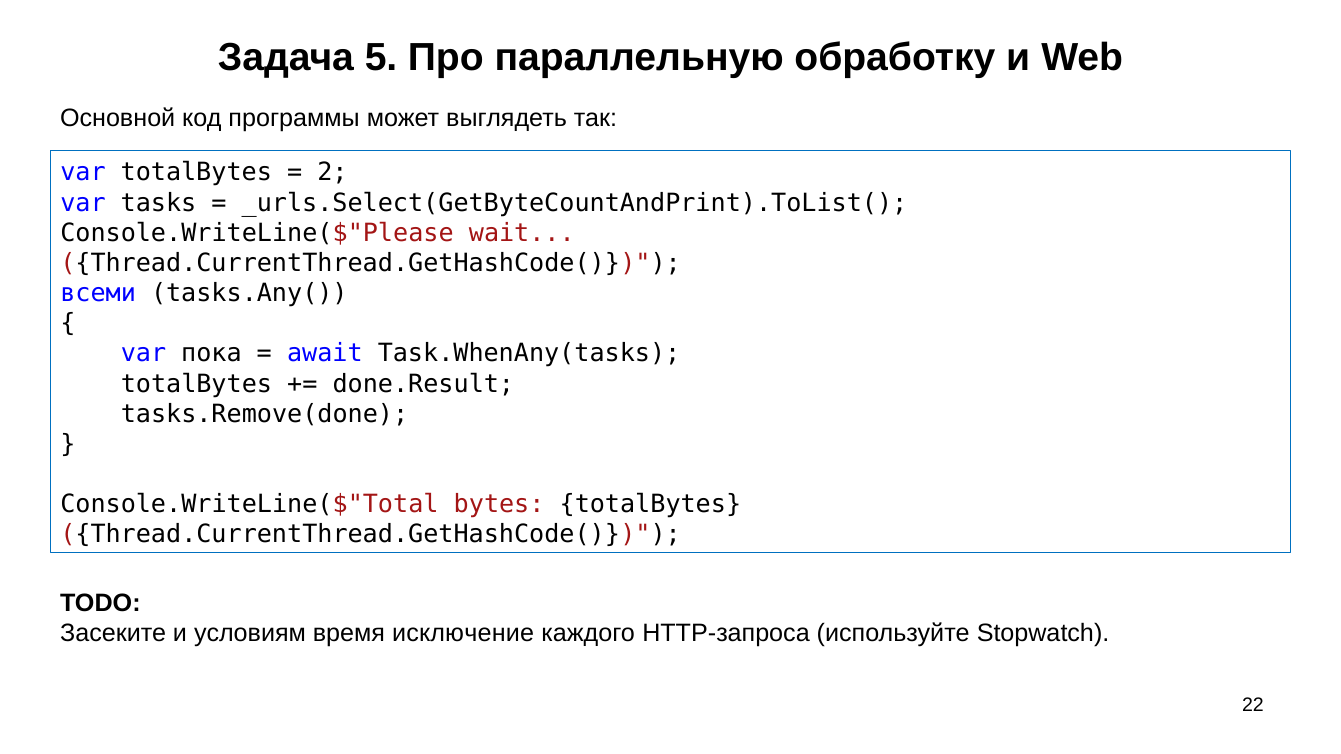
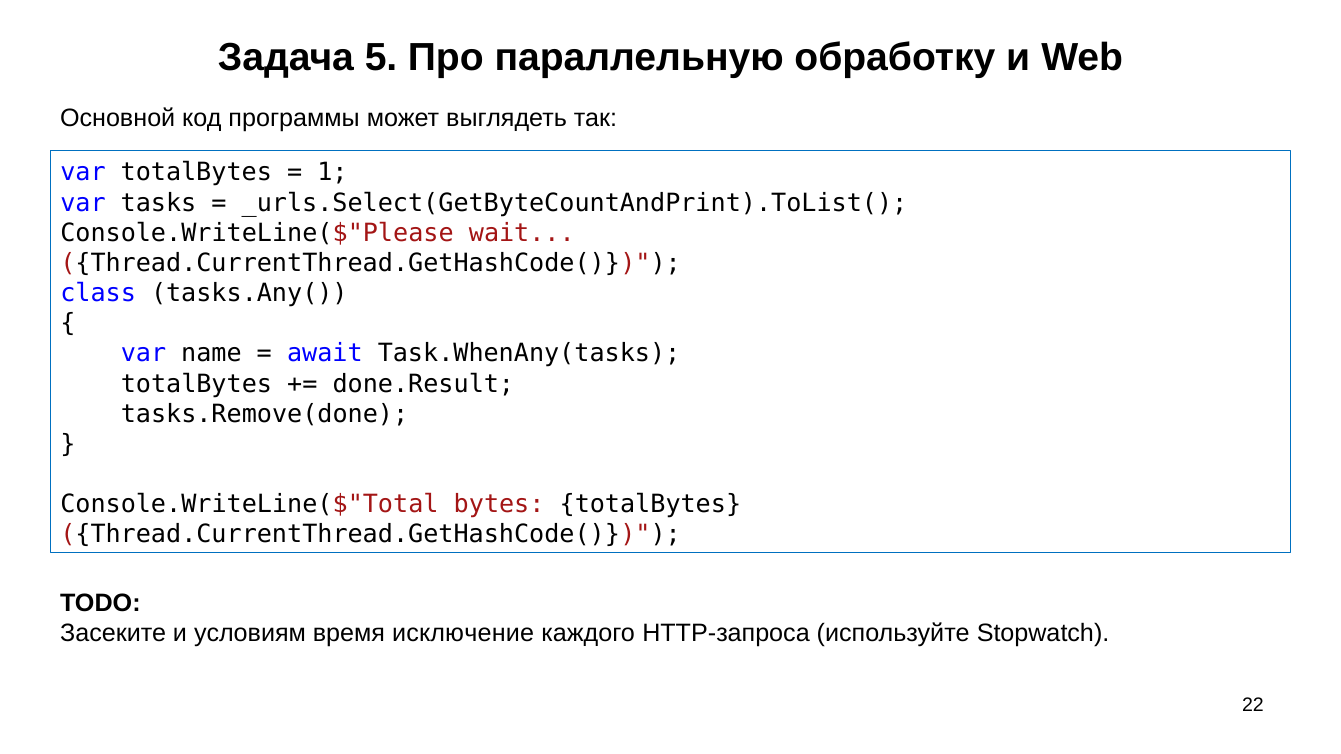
2: 2 -> 1 (332, 173)
всеми: всеми -> class (98, 293)
пока: пока -> name (211, 354)
